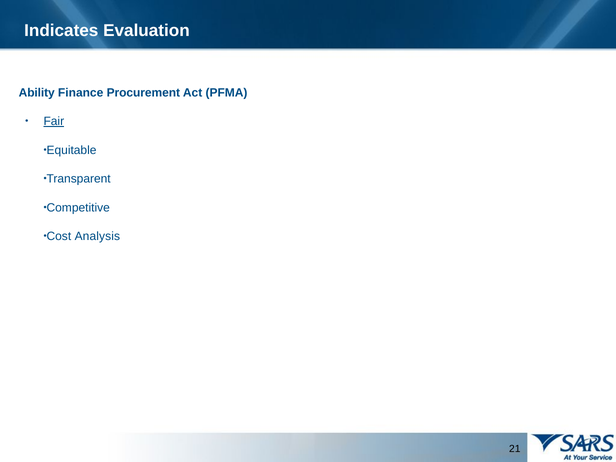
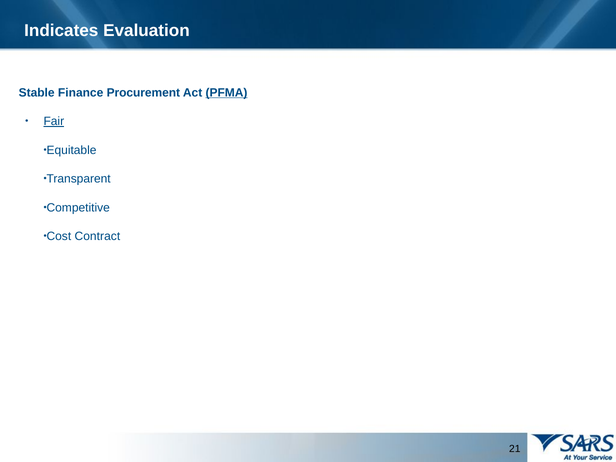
Ability: Ability -> Stable (37, 93)
PFMA underline: none -> present (227, 93)
Analysis: Analysis -> Contract (97, 237)
